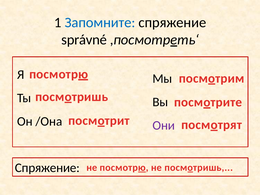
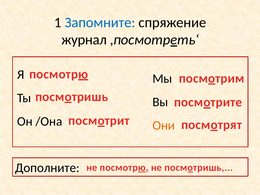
správné: správné -> журнал (84, 40)
Они colour: purple -> orange (164, 125)
Спряжение: Спряжение -> Дополните (47, 168)
